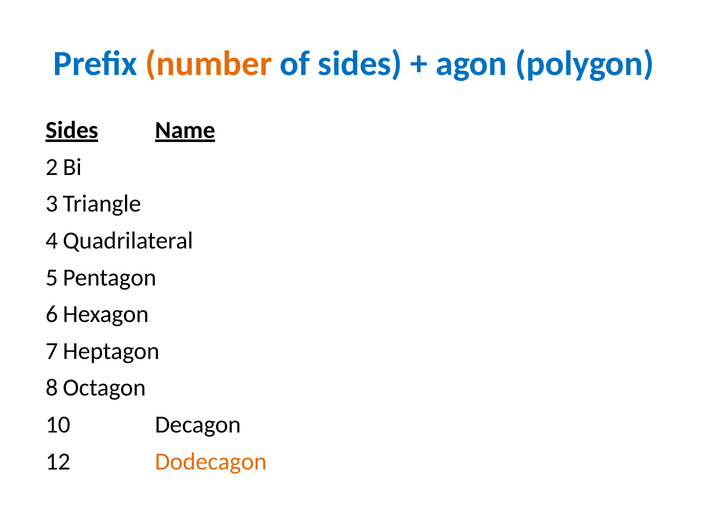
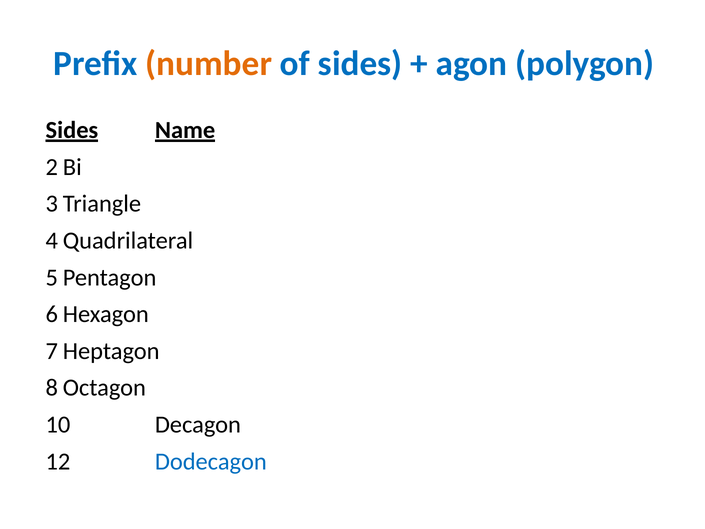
Dodecagon colour: orange -> blue (211, 461)
